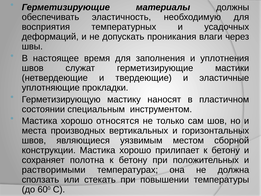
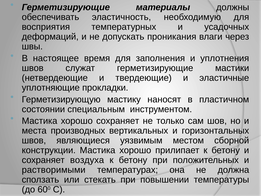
хорошо относятся: относятся -> сохраняет (118, 121)
полотна: полотна -> воздуха (87, 160)
